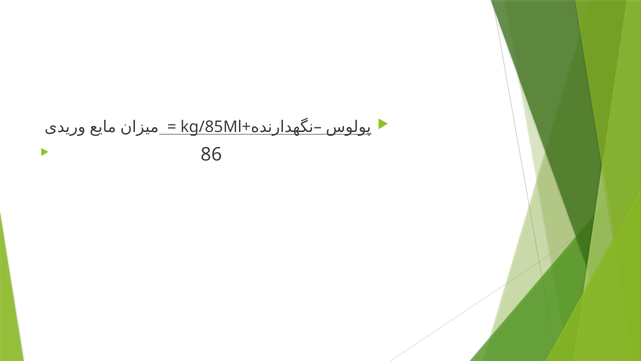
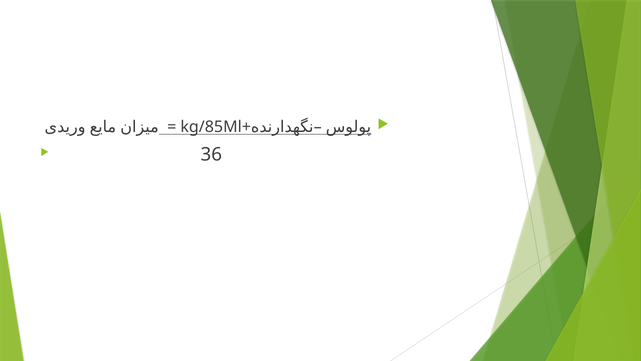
86: 86 -> 36 (211, 154)
